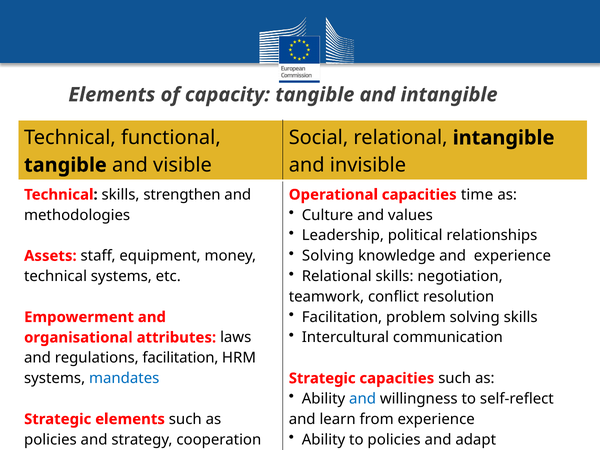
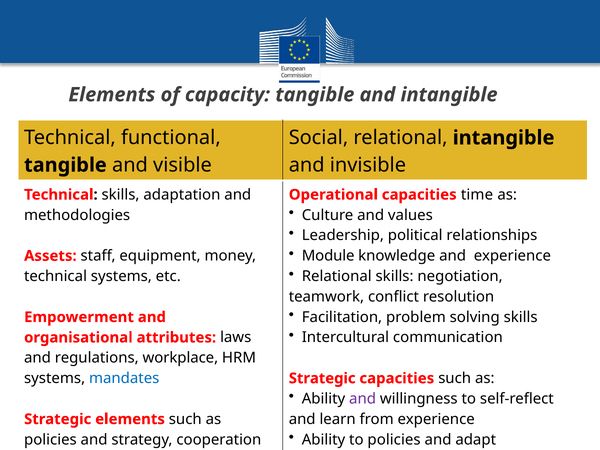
strengthen: strengthen -> adaptation (182, 195)
Solving: Solving -> Module (328, 256)
regulations facilitation: facilitation -> workplace (180, 358)
and colour: blue -> purple (363, 399)
